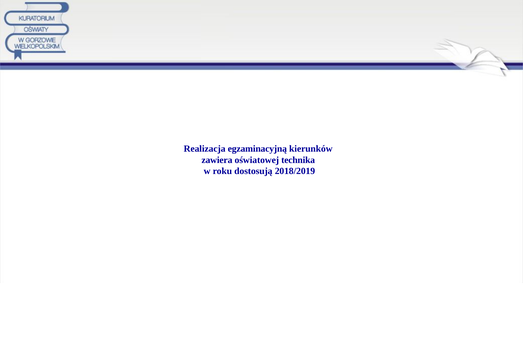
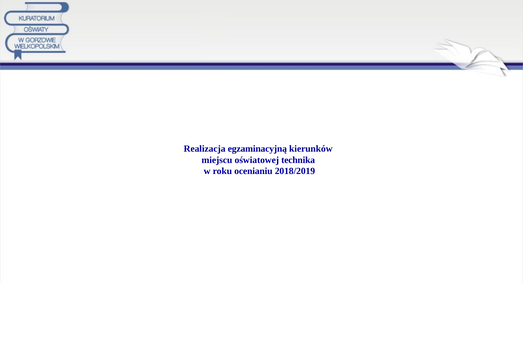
zawiera: zawiera -> miejscu (217, 160)
dostosują: dostosują -> ocenianiu (253, 171)
